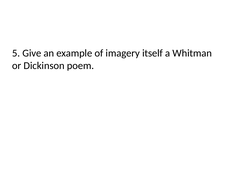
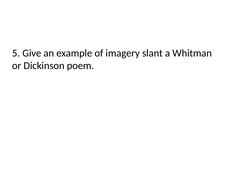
itself: itself -> slant (152, 53)
